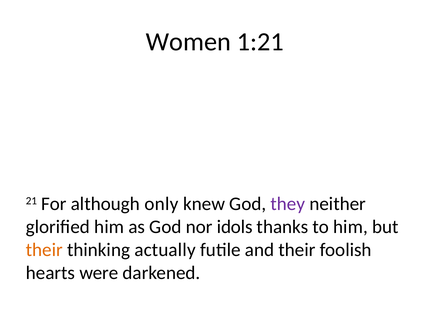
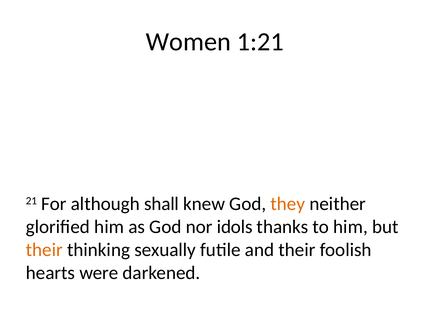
only: only -> shall (162, 204)
they colour: purple -> orange (288, 204)
actually: actually -> sexually (165, 250)
